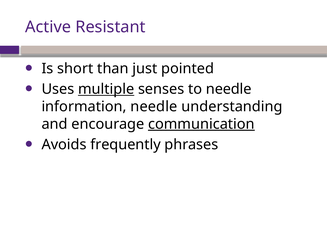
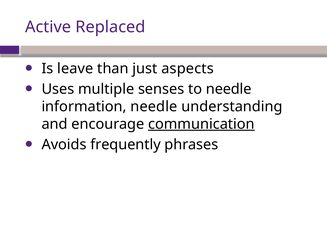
Resistant: Resistant -> Replaced (110, 27)
short: short -> leave (75, 69)
pointed: pointed -> aspects (188, 69)
multiple underline: present -> none (106, 89)
